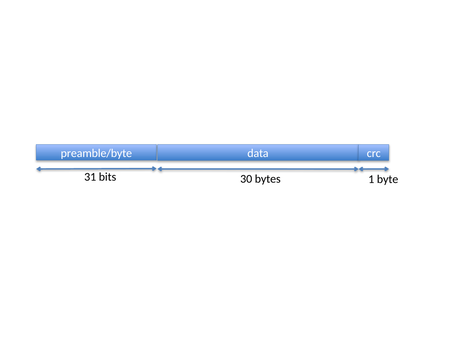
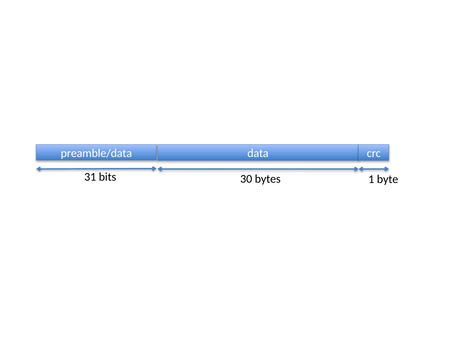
preamble/byte: preamble/byte -> preamble/data (96, 153)
